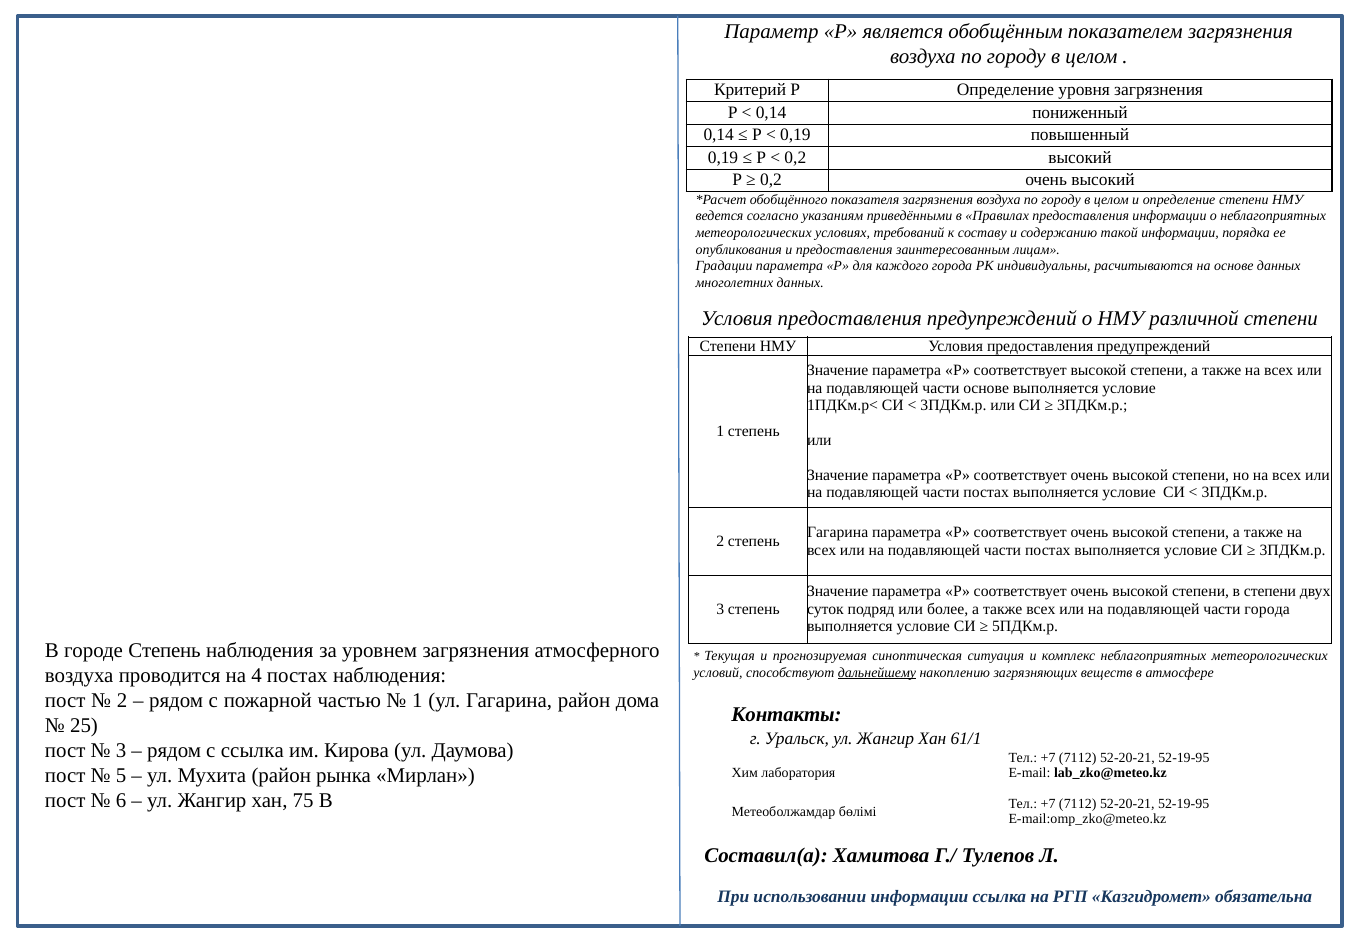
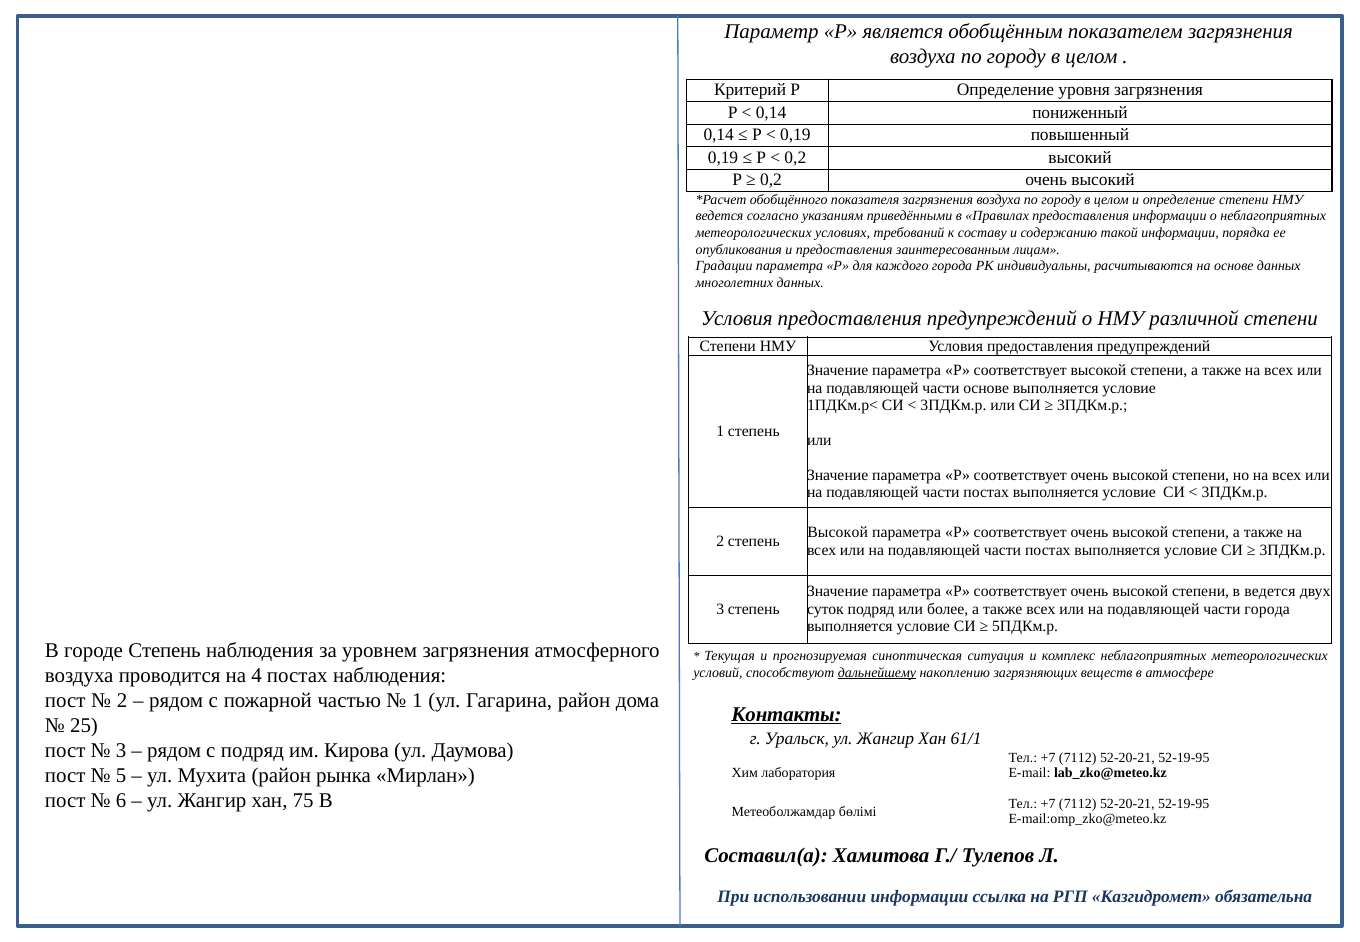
Гагарина: Гагарина -> Высокой (838, 532)
в степени: степени -> ведется (1270, 592)
Контакты underline: none -> present (786, 714)
с ссылка: ссылка -> подряд (252, 750)
